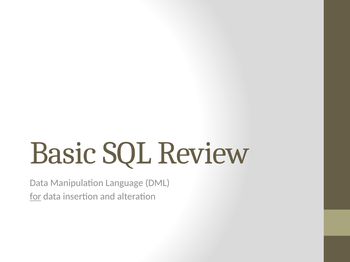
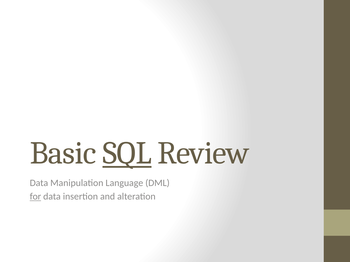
SQL underline: none -> present (127, 153)
